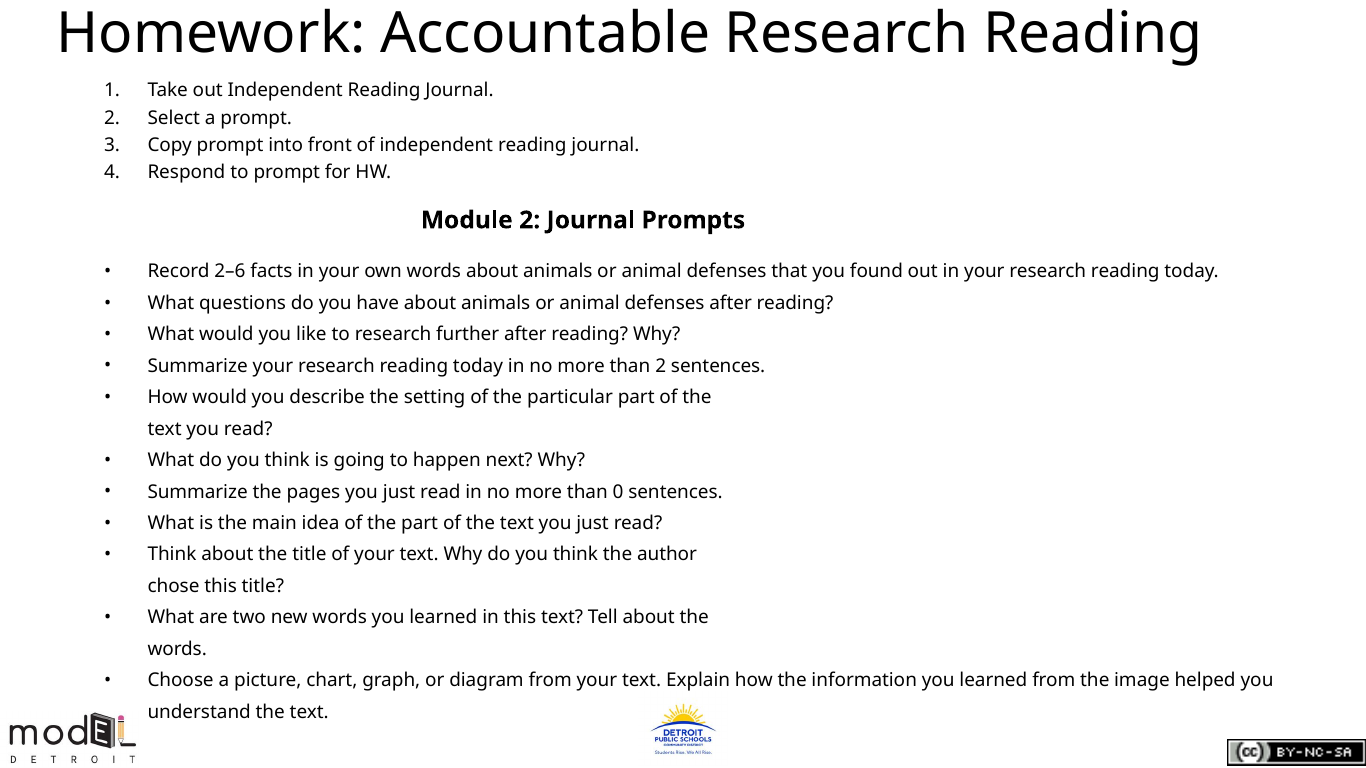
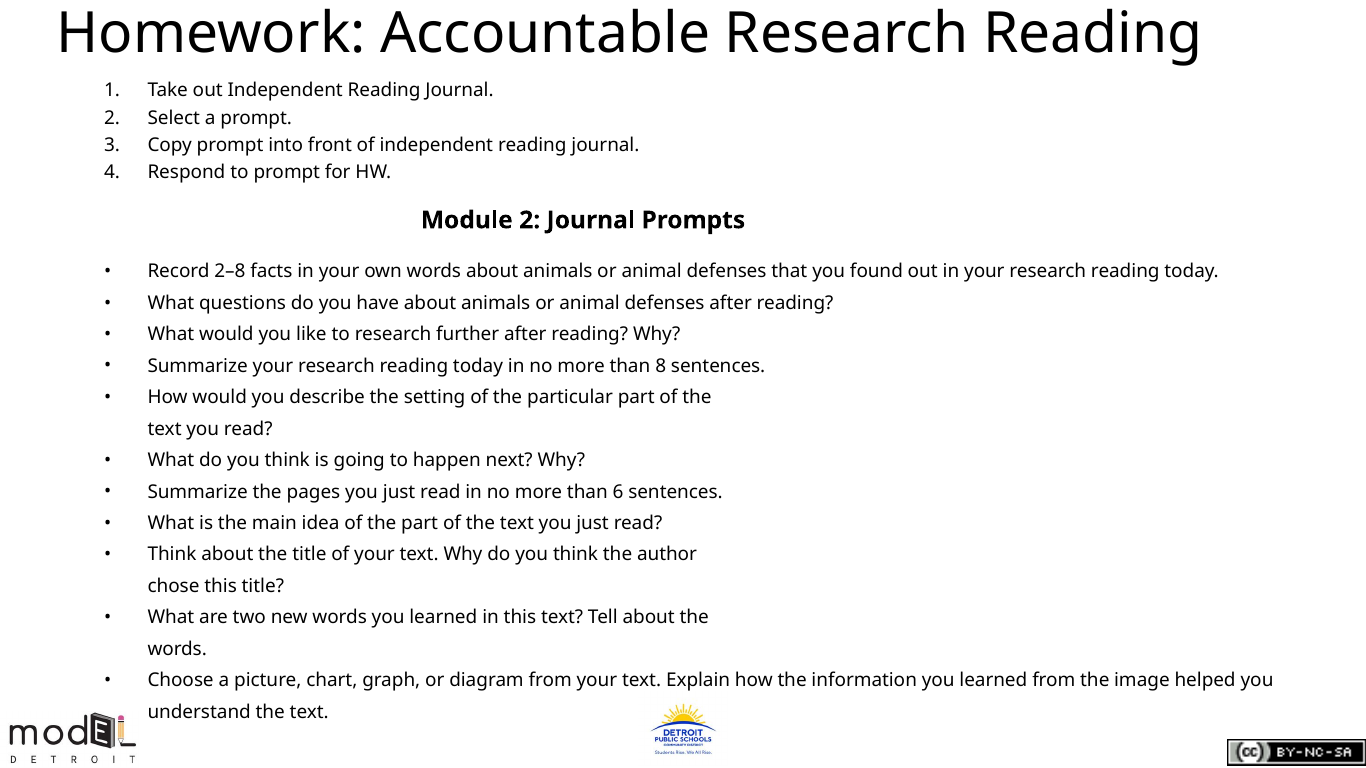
2–6: 2–6 -> 2–8 (230, 272)
than 2: 2 -> 8 (661, 366)
0: 0 -> 6 (618, 492)
